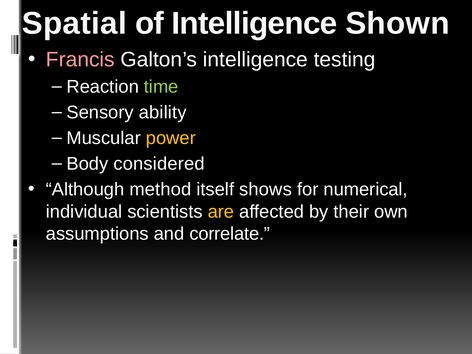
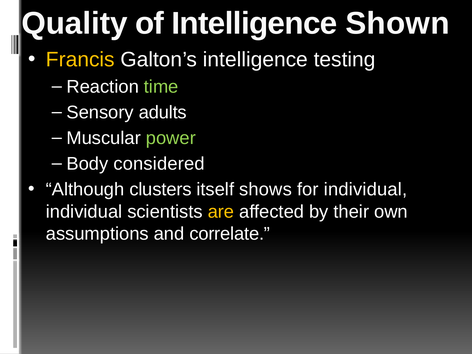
Spatial: Spatial -> Quality (75, 23)
Francis colour: pink -> yellow (80, 60)
ability: ability -> adults (163, 112)
power colour: yellow -> light green (171, 138)
method: method -> clusters (160, 190)
for numerical: numerical -> individual (366, 190)
